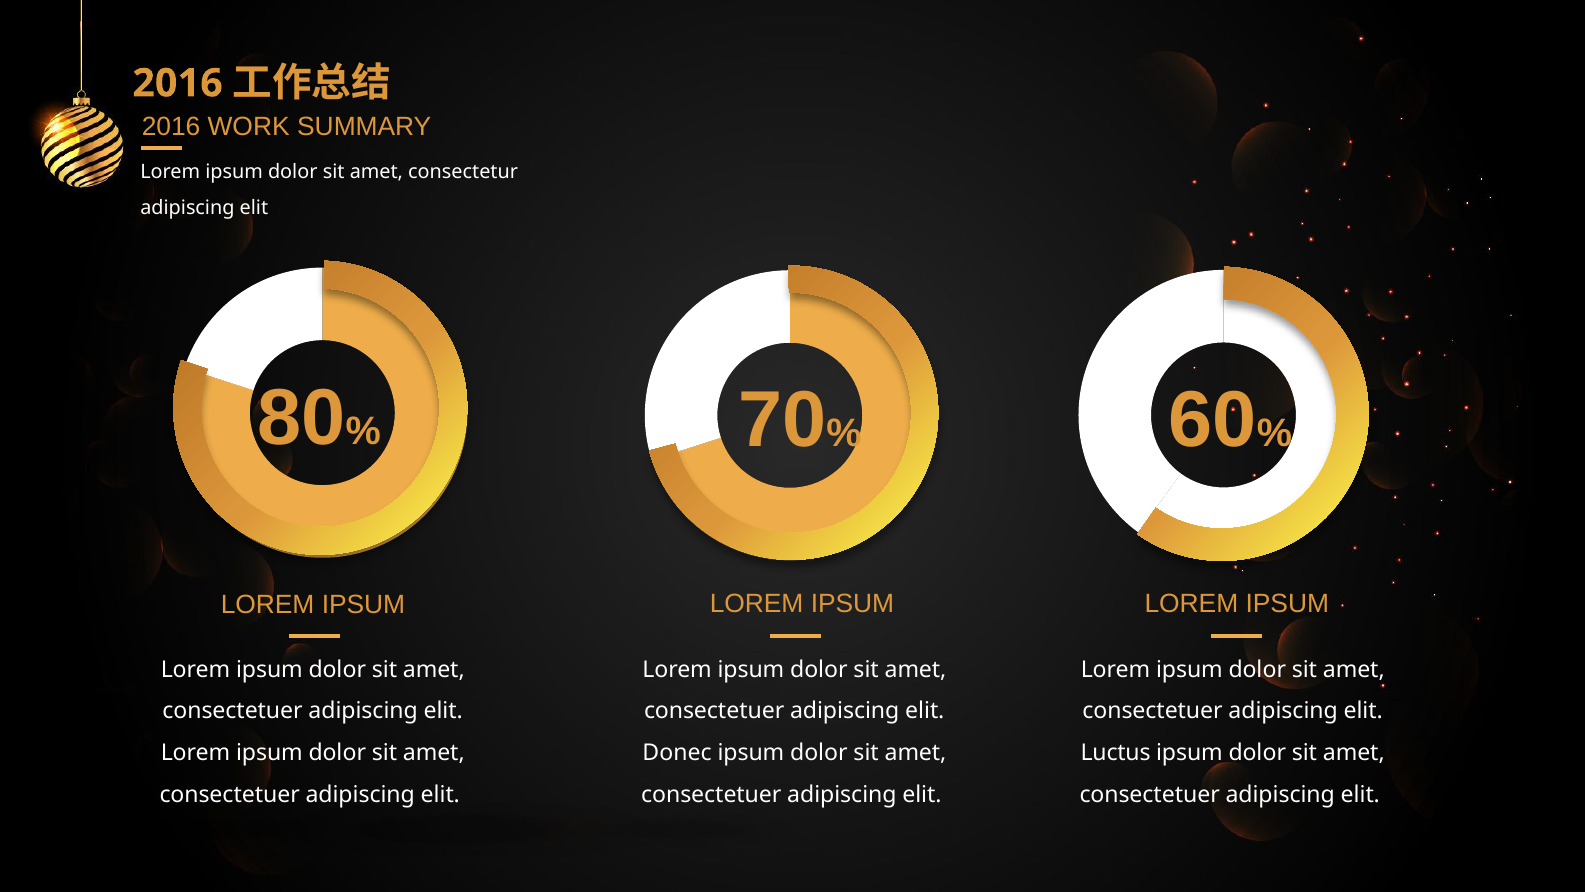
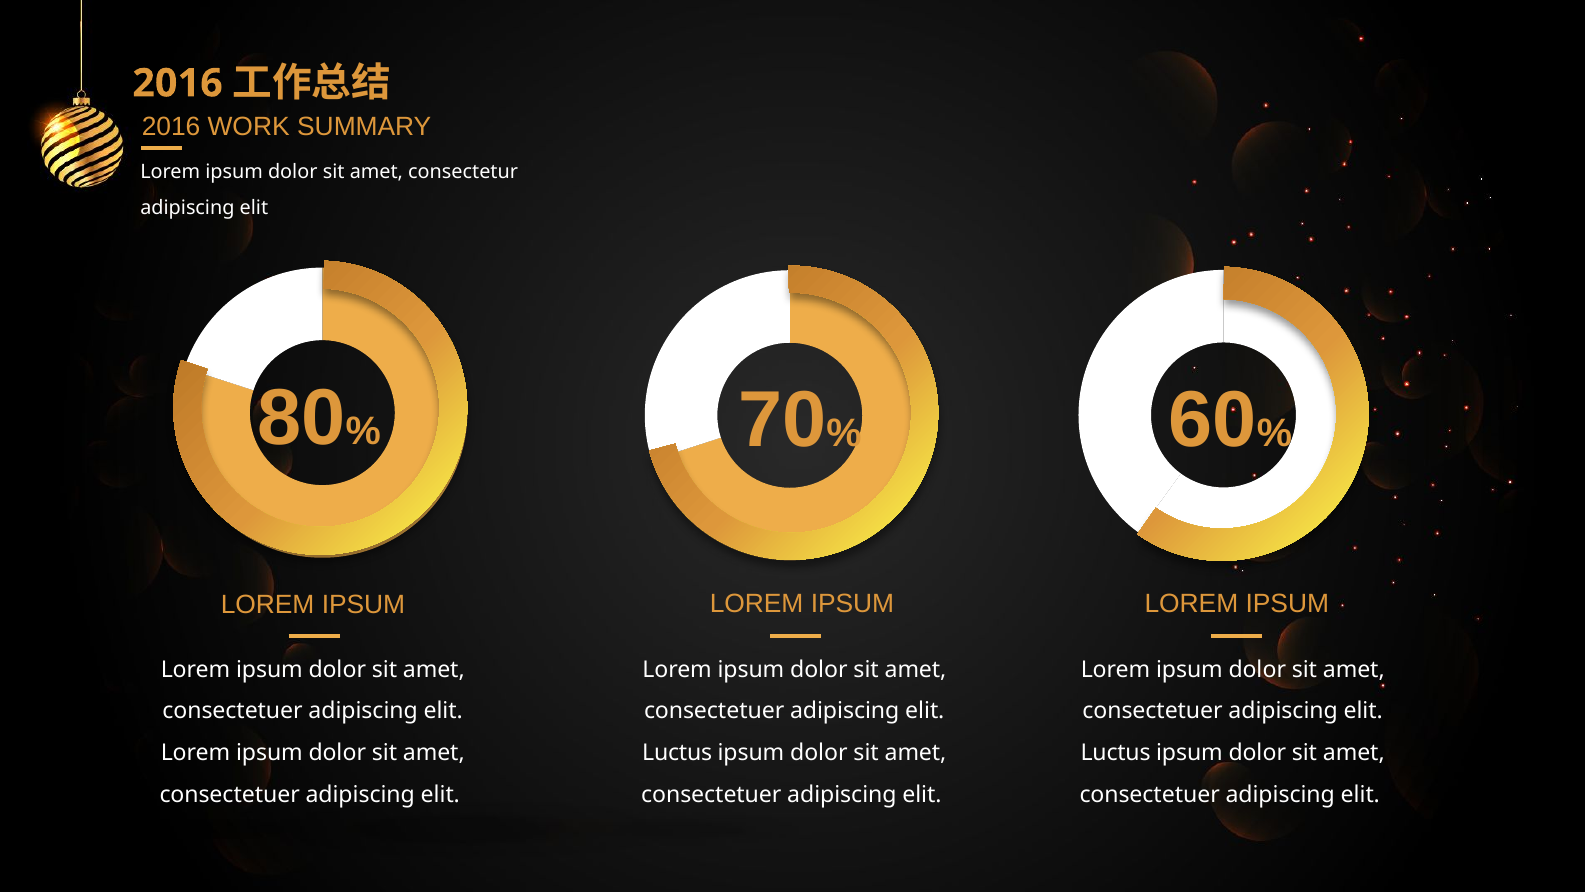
Donec: Donec -> Luctus (677, 752)
